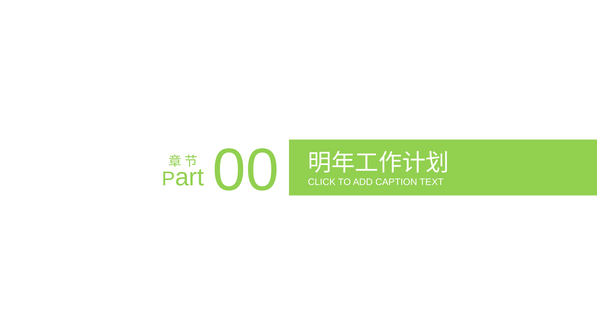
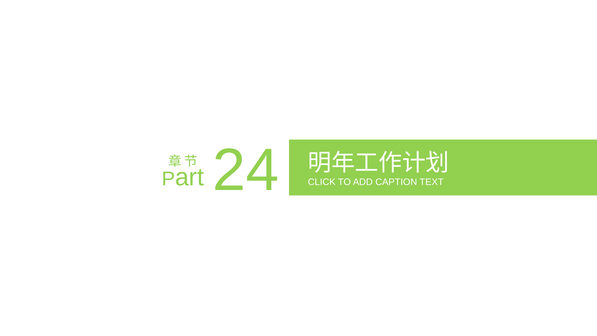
00: 00 -> 24 (246, 170)
